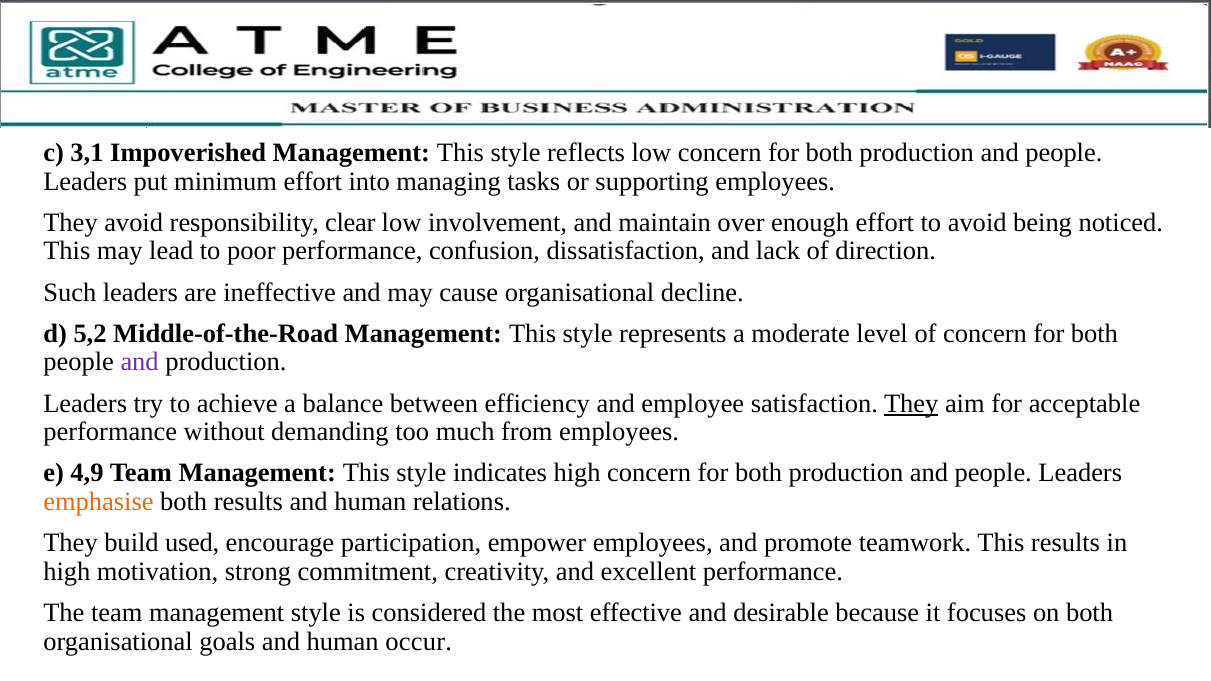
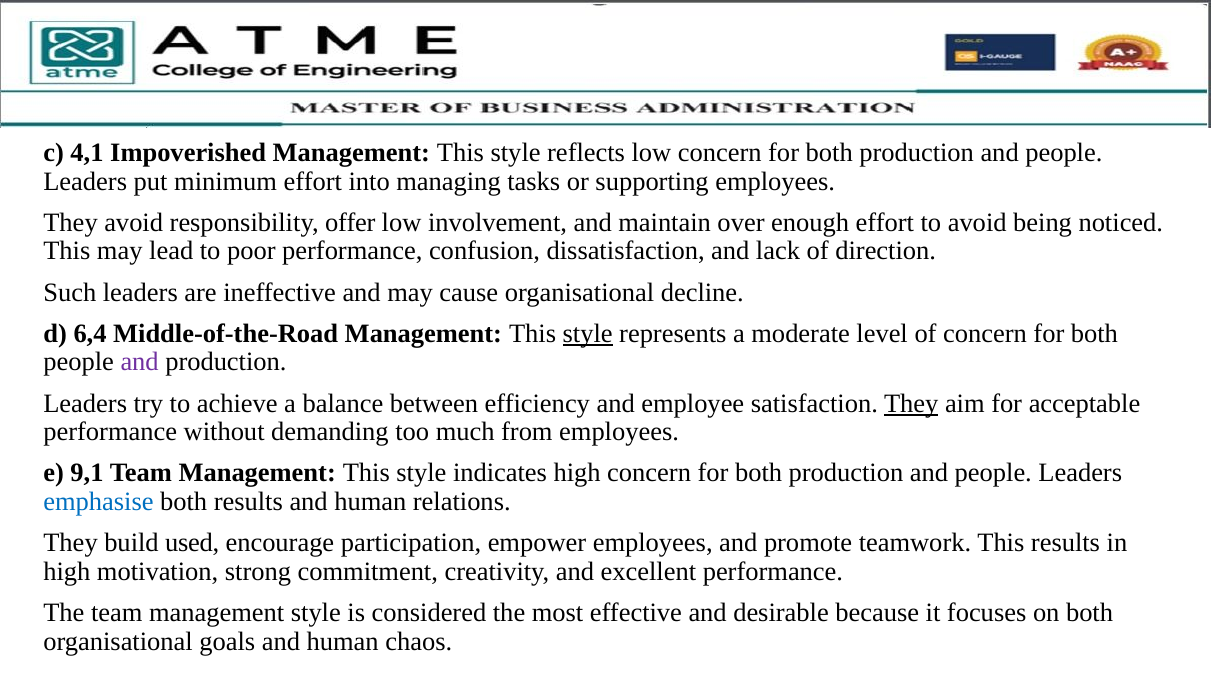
3,1: 3,1 -> 4,1 (87, 153)
clear: clear -> offer (350, 223)
5,2: 5,2 -> 6,4 (90, 334)
style underline: none -> present (588, 334)
4,9: 4,9 -> 9,1 (87, 473)
emphasise colour: orange -> blue (99, 502)
occur: occur -> chaos (419, 642)
